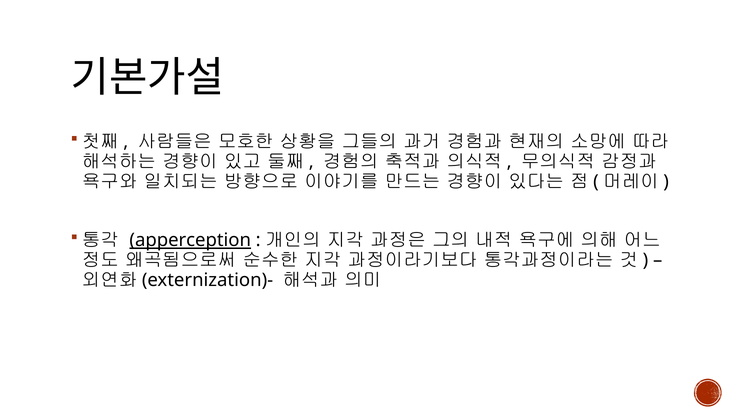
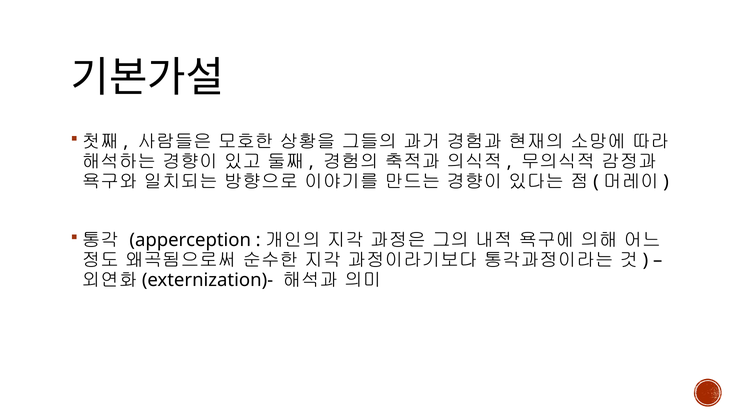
apperception underline: present -> none (190, 240)
